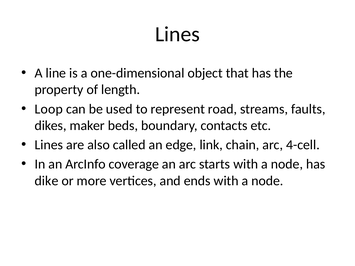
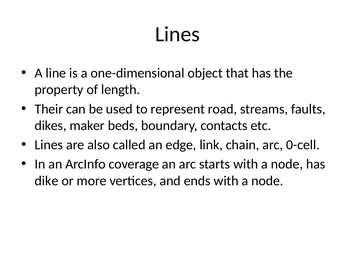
Loop: Loop -> Their (49, 109)
4-cell: 4-cell -> 0-cell (303, 145)
